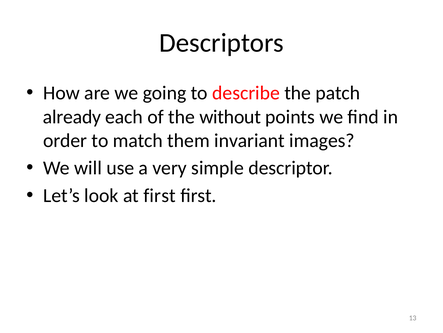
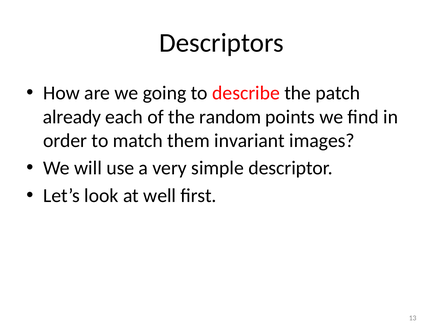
without: without -> random (230, 117)
at first: first -> well (160, 195)
